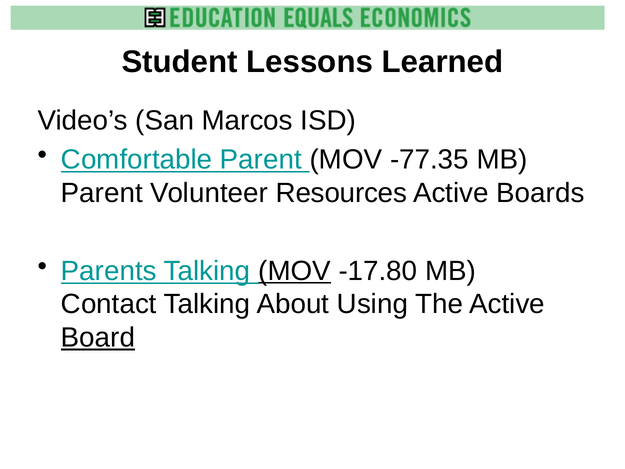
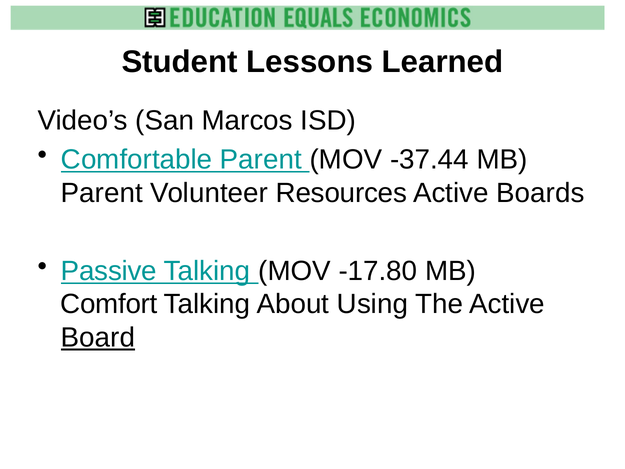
-77.35: -77.35 -> -37.44 (429, 160)
Parents: Parents -> Passive (109, 271)
MOV underline: present -> none (295, 271)
Contact: Contact -> Comfort (109, 304)
